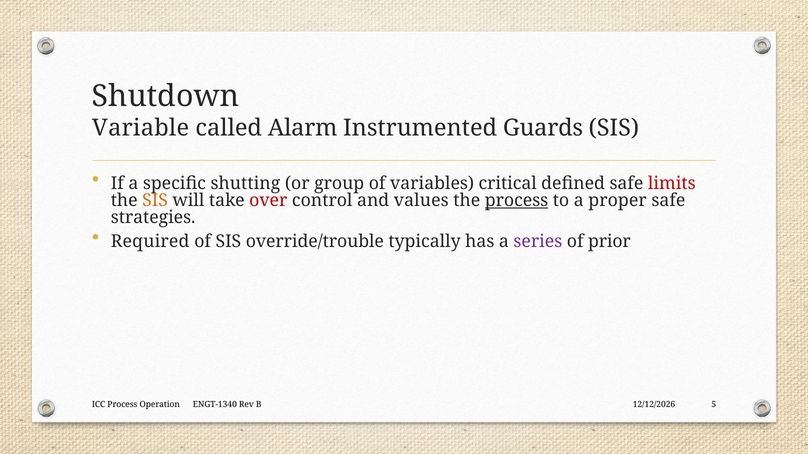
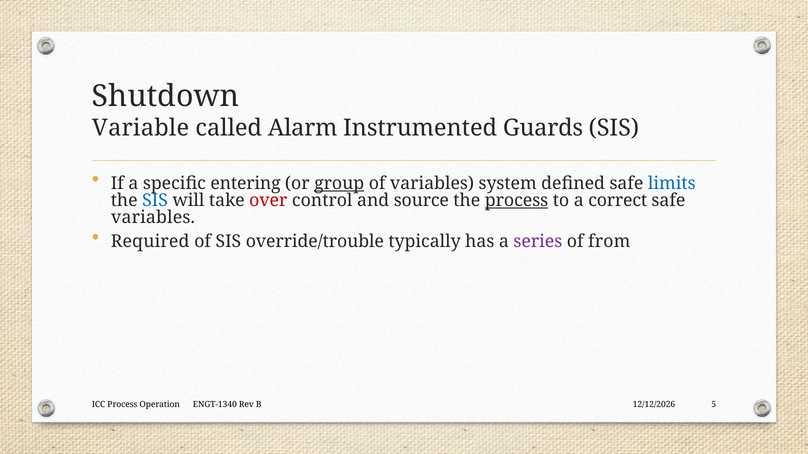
shutting: shutting -> entering (246, 184)
group underline: none -> present (339, 184)
critical: critical -> system (508, 184)
limits colour: red -> blue (672, 184)
SIS colour: orange -> blue (155, 201)
values: values -> source (421, 201)
proper: proper -> correct (618, 201)
strategies: strategies -> variables (153, 218)
prior: prior -> from (609, 242)
